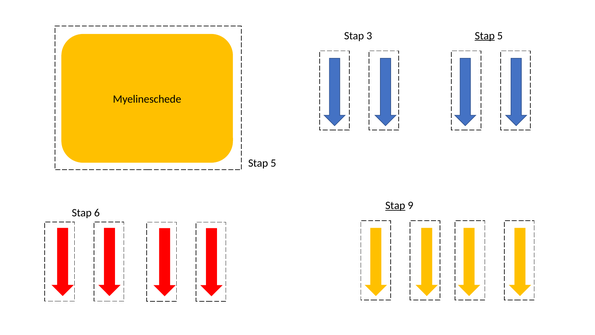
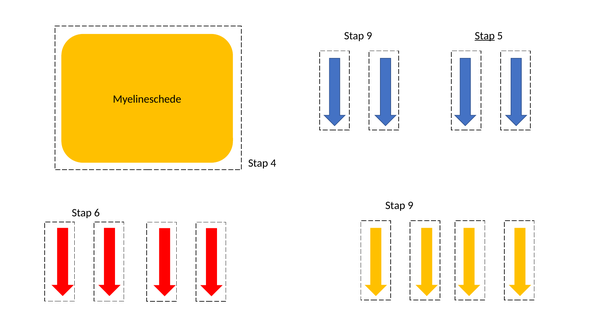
3: 3 -> 9 (369, 36)
5: 5 -> 4 (273, 163)
Stap underline: present -> none (395, 205)
